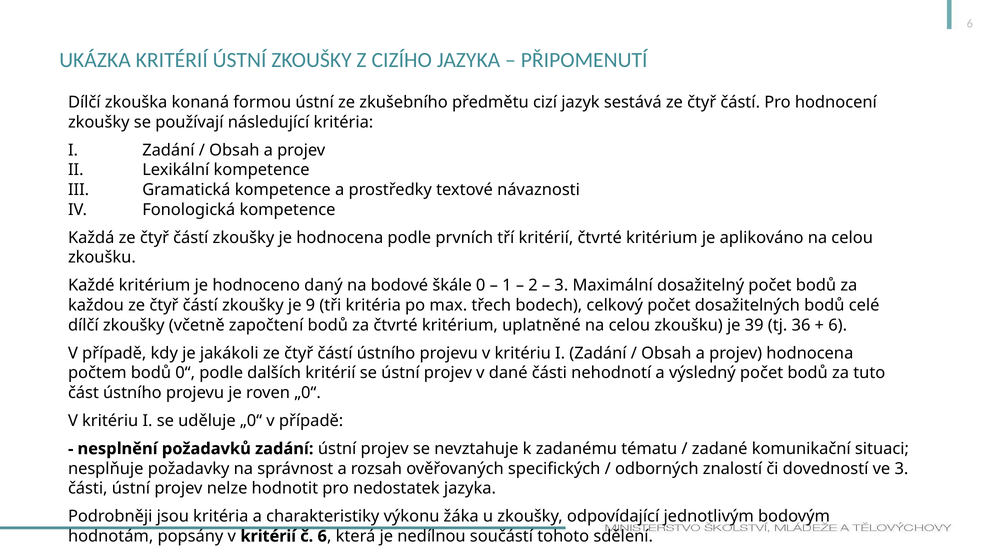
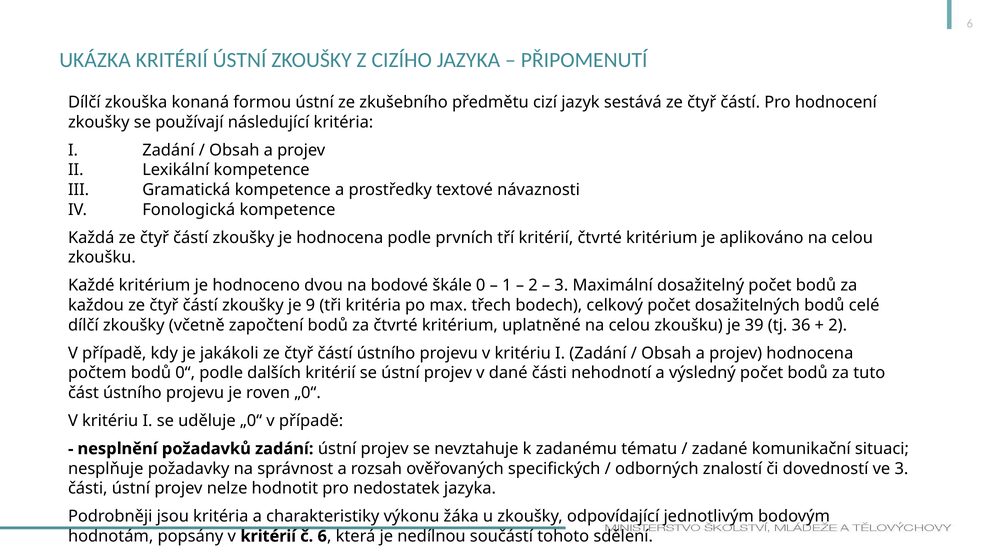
daný: daný -> dvou (324, 285)
6: 6 -> 2 (838, 325)
